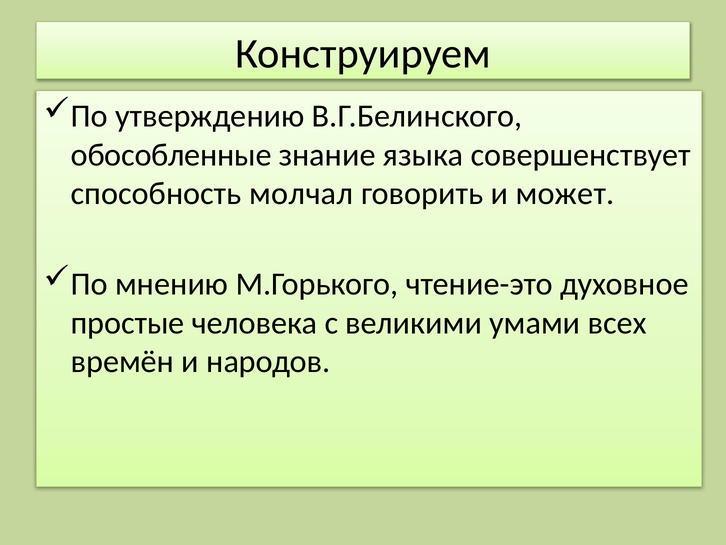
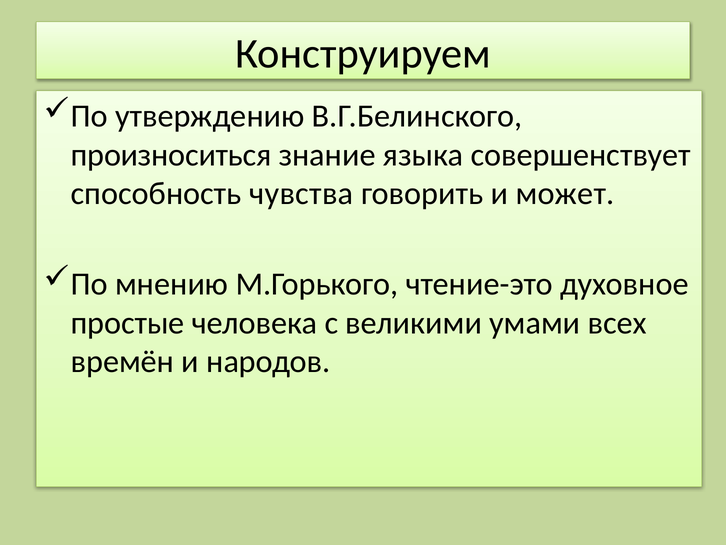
обособленные: обособленные -> произноситься (171, 155)
молчал: молчал -> чувства (301, 194)
